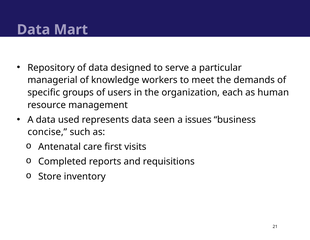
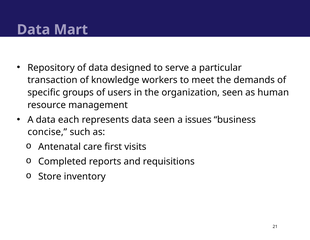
managerial: managerial -> transaction (52, 80)
organization each: each -> seen (233, 92)
used: used -> each (69, 119)
